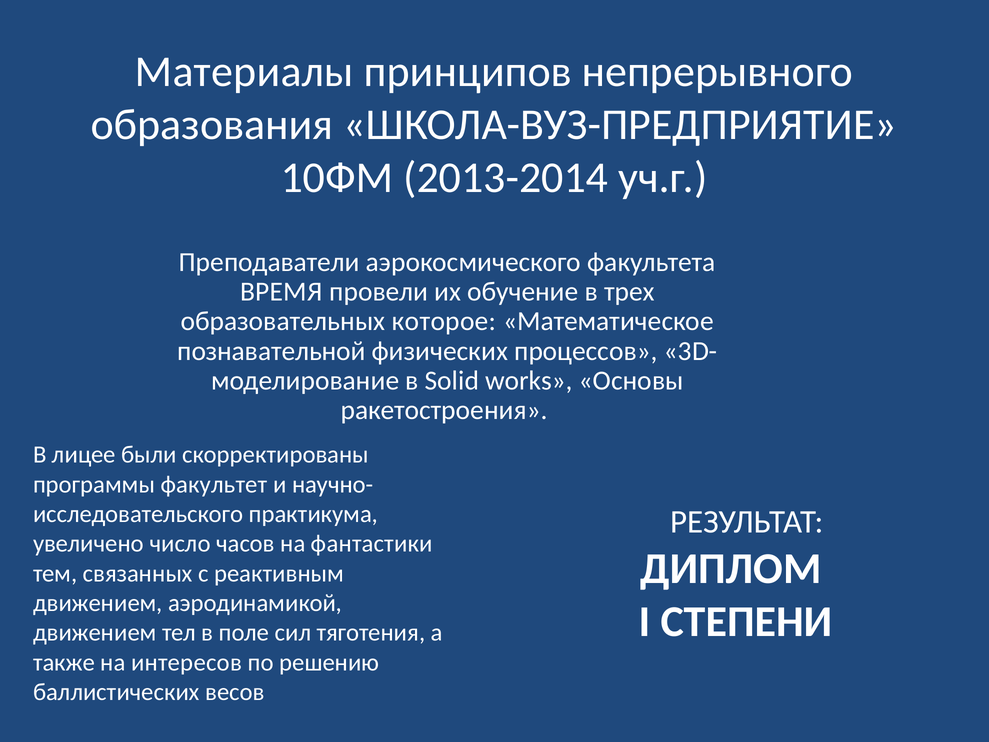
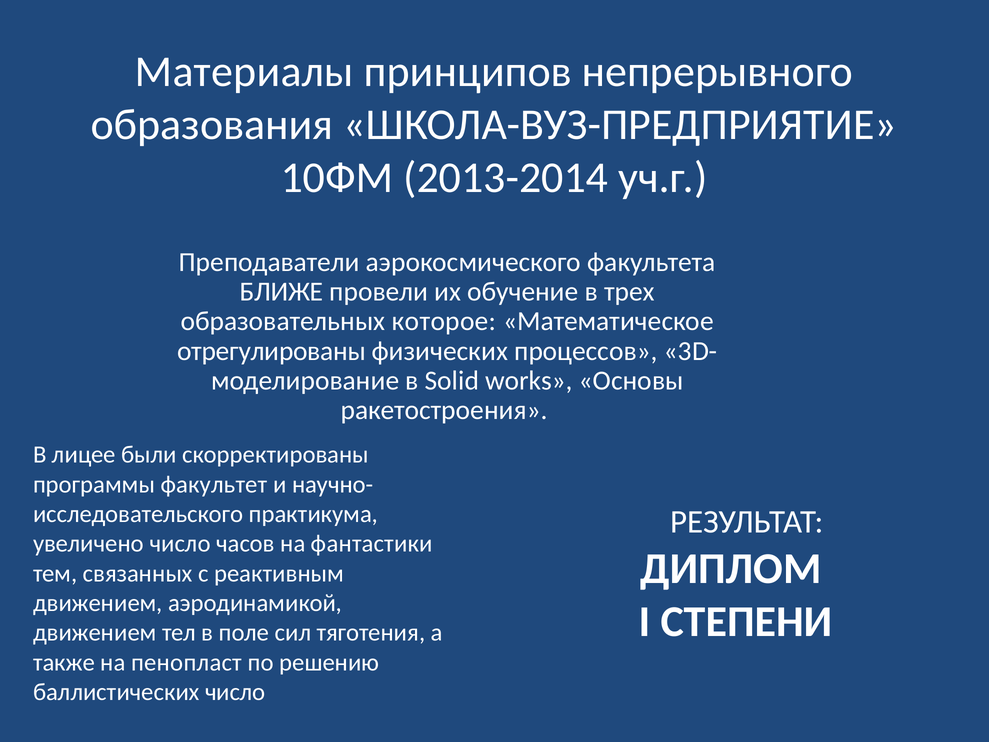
ВРЕМЯ: ВРЕМЯ -> БЛИЖЕ (282, 292)
познавательной: познавательной -> отрегулированы (272, 351)
интересов: интересов -> пенопласт (187, 662)
баллистических весов: весов -> число (235, 692)
